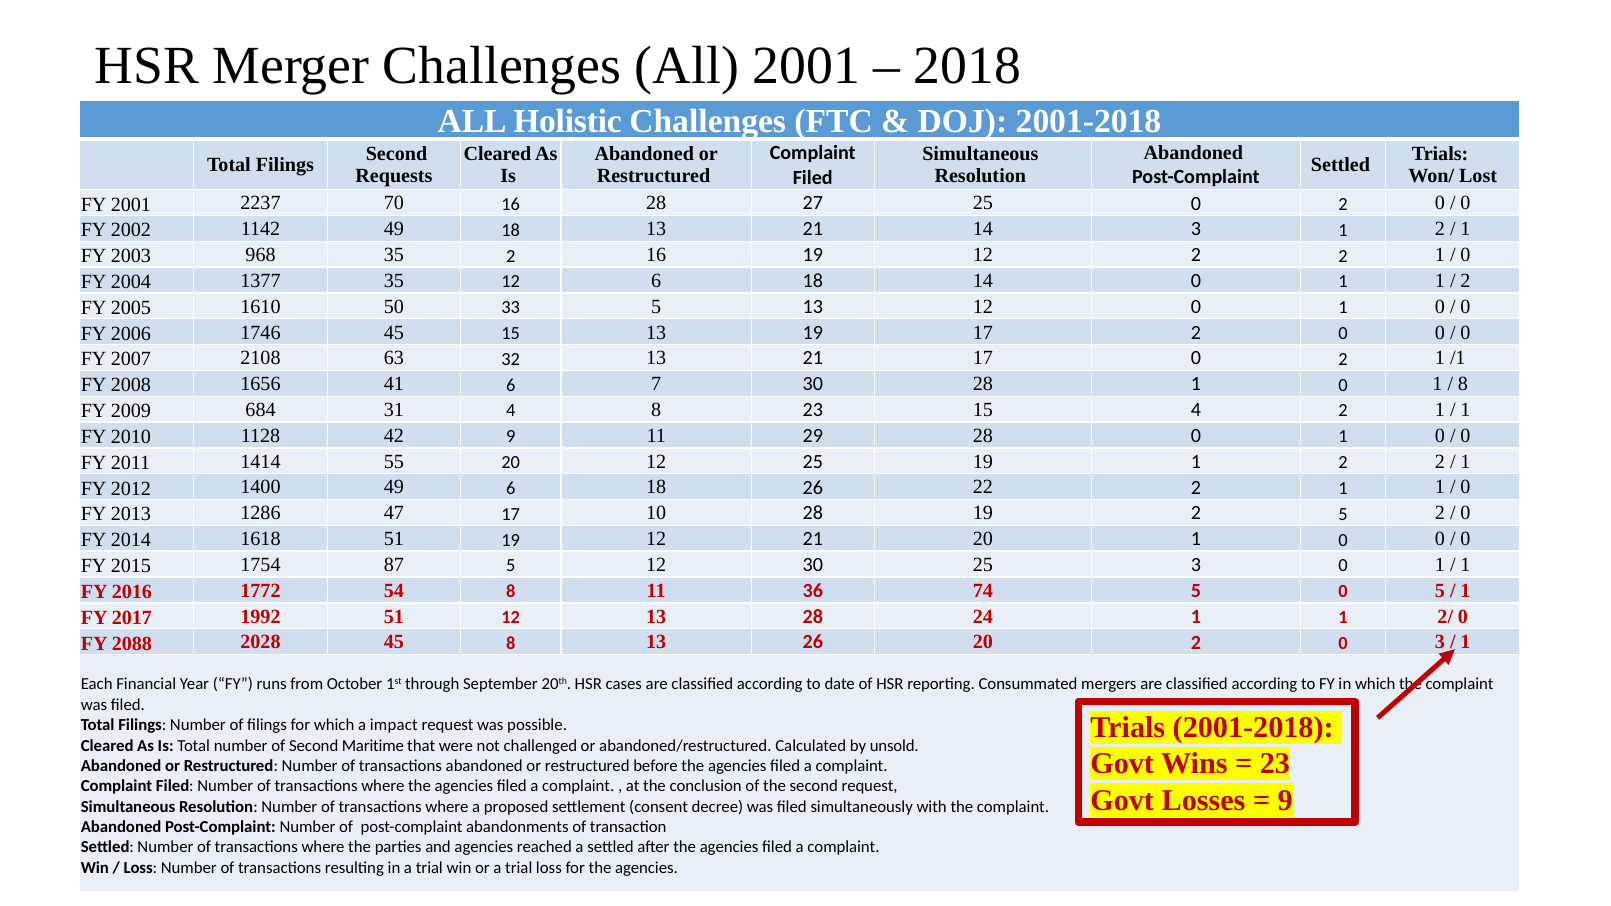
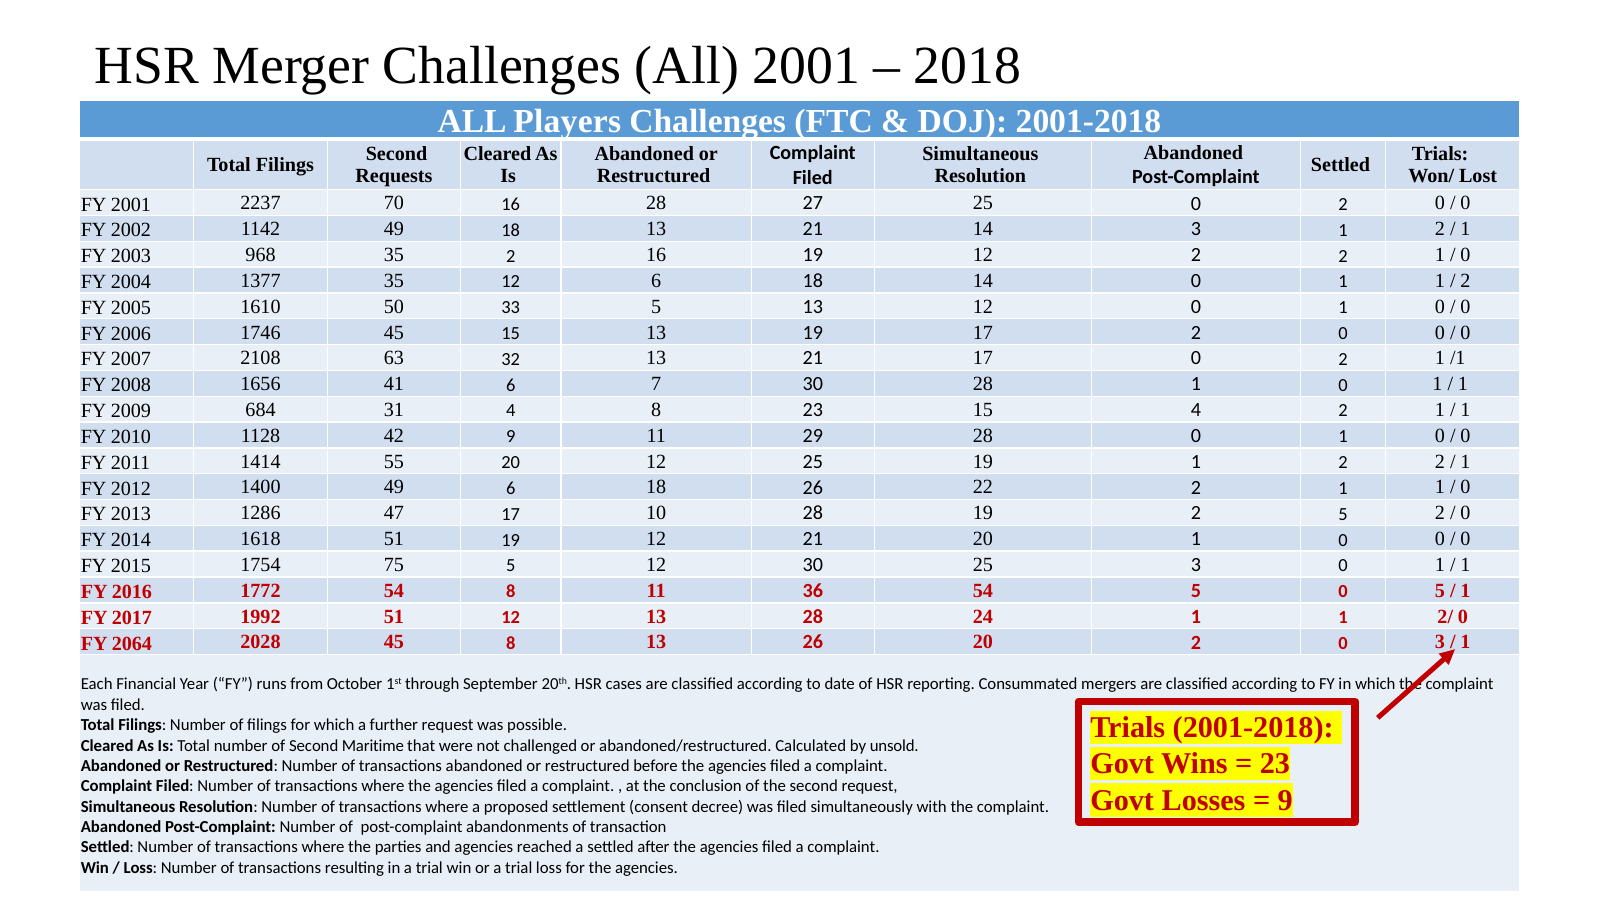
Holistic: Holistic -> Players (567, 121)
8: 8 -> 1 (1463, 384)
87: 87 -> 75 (394, 565)
36 74: 74 -> 54 (983, 591)
2088: 2088 -> 2064 (132, 644)
impact: impact -> further (394, 725)
